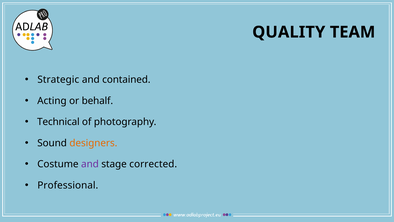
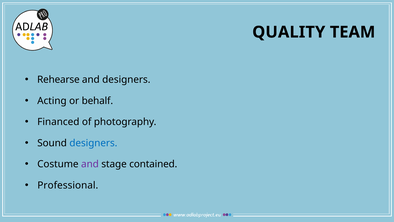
Strategic: Strategic -> Rehearse (58, 80)
and contained: contained -> designers (126, 80)
Technical: Technical -> Financed (58, 122)
designers colour: orange -> blue (93, 143)
corrected: corrected -> contained (153, 164)
